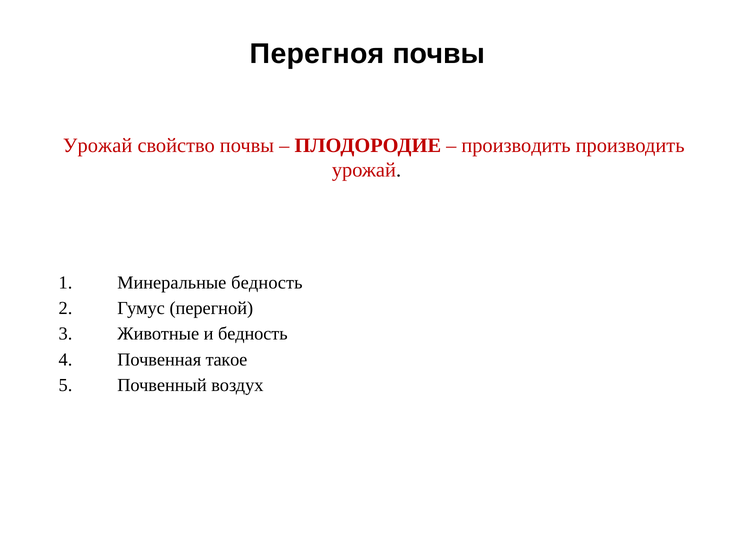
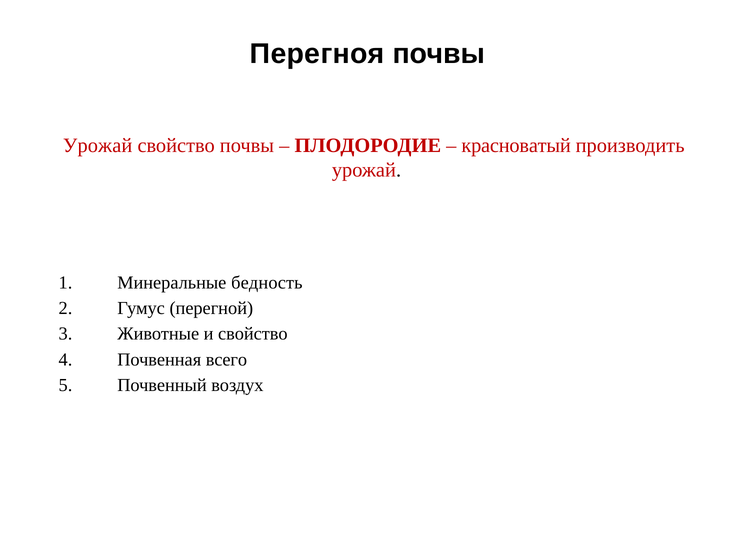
производить: производить -> красноватый (516, 146)
и бедность: бедность -> свойство (253, 334)
такое: такое -> всего (226, 359)
